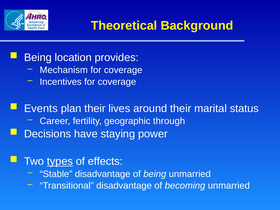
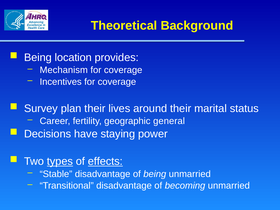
Events: Events -> Survey (41, 108)
through: through -> general (169, 121)
effects underline: none -> present (105, 161)
